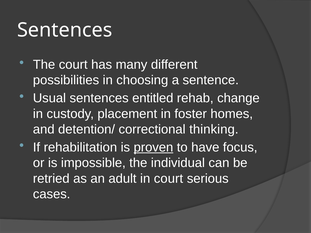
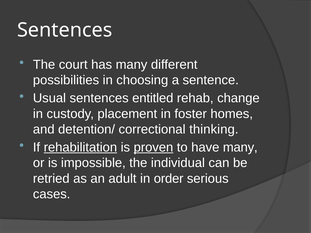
rehabilitation underline: none -> present (80, 148)
have focus: focus -> many (240, 148)
in court: court -> order (169, 179)
